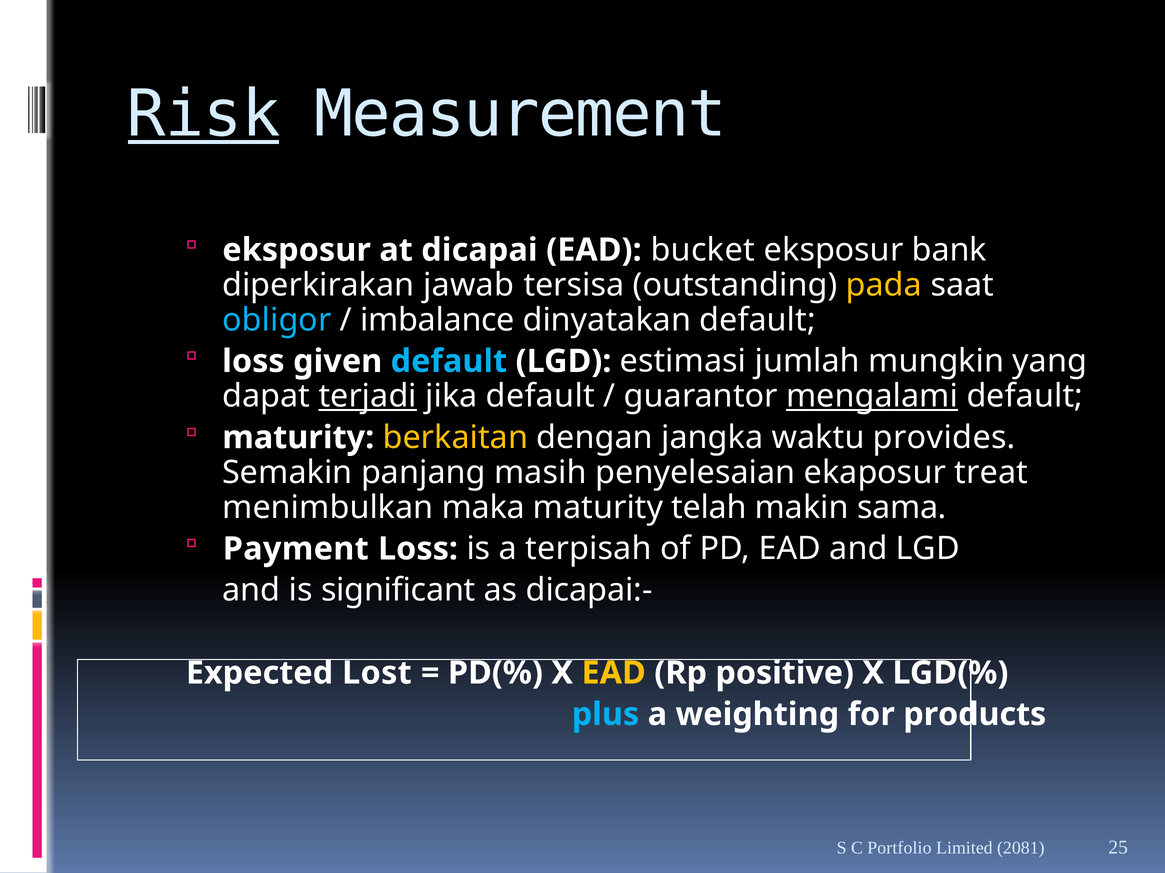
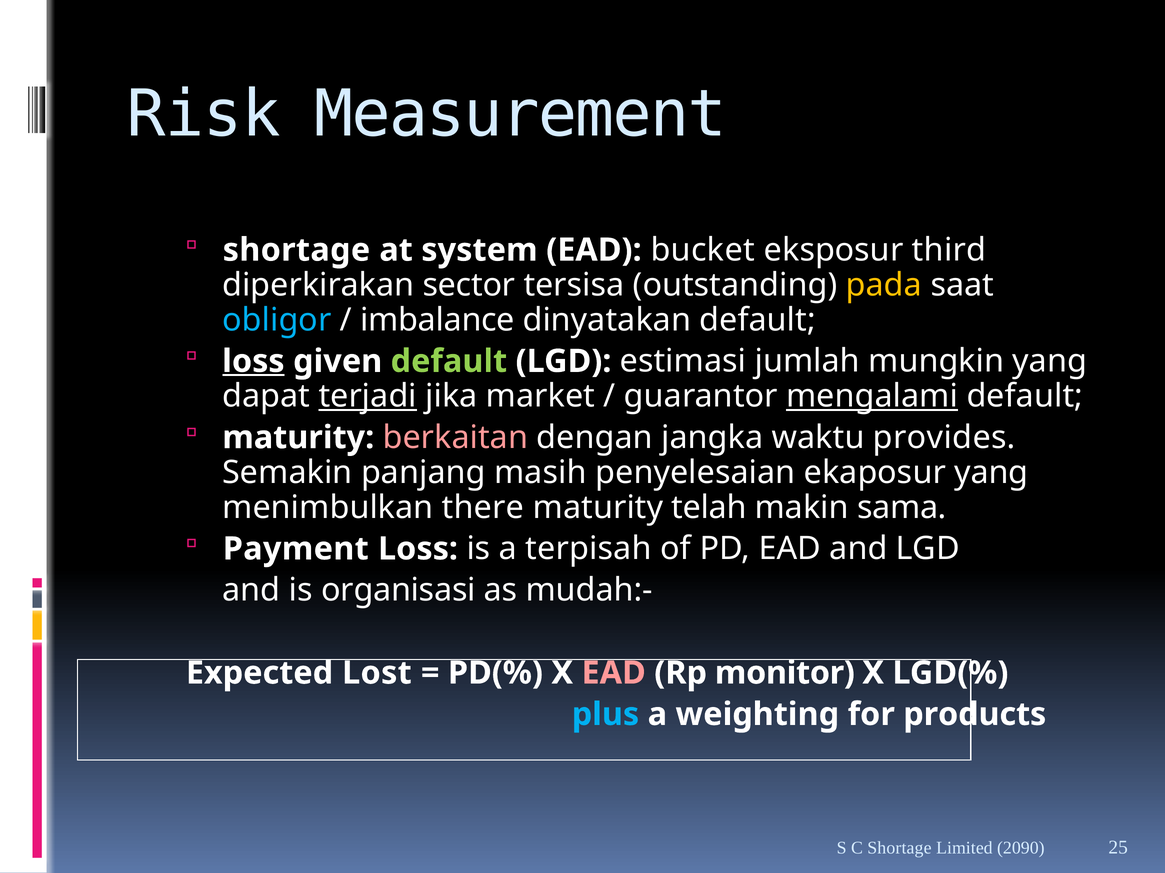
Risk underline: present -> none (204, 114)
eksposur: eksposur -> shortage (296, 250)
dicapai: dicapai -> system (479, 250)
bank: bank -> third (949, 250)
jawab: jawab -> sector (469, 285)
loss underline: none -> present (253, 362)
default colour: light blue -> light green (449, 362)
jika default: default -> market (541, 397)
berkaitan colour: yellow -> pink (455, 438)
ekaposur treat: treat -> yang (991, 473)
maka: maka -> there (483, 508)
significant: significant -> organisasi (398, 591)
dicapai:-: dicapai:- -> mudah:- (589, 591)
EAD colour: yellow -> pink (614, 673)
positive: positive -> monitor (785, 673)
C Portfolio: Portfolio -> Shortage (899, 849)
2081: 2081 -> 2090 (1021, 849)
